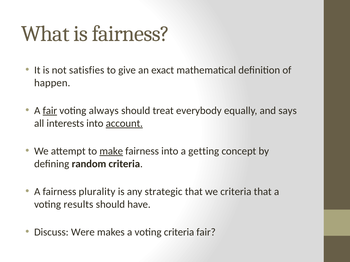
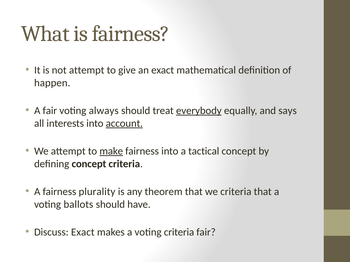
not satisfies: satisfies -> attempt (87, 70)
fair underline: present -> none (50, 111)
everybody underline: none -> present (199, 111)
getting: getting -> tactical (204, 151)
defining random: random -> concept (89, 164)
strategic: strategic -> theorem (164, 192)
results: results -> ballots (78, 205)
Discuss Were: Were -> Exact (83, 232)
